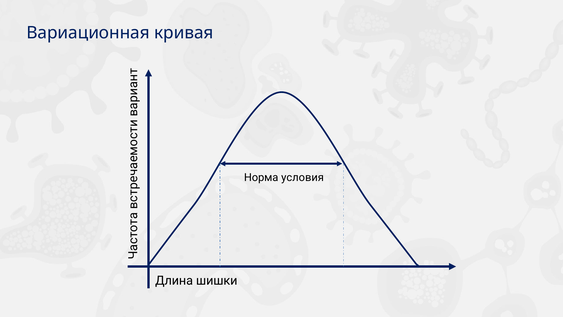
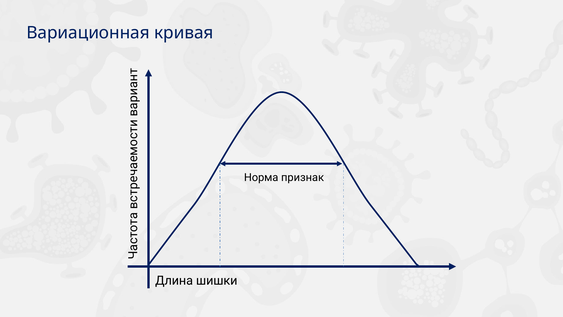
условия: условия -> признак (303, 177)
